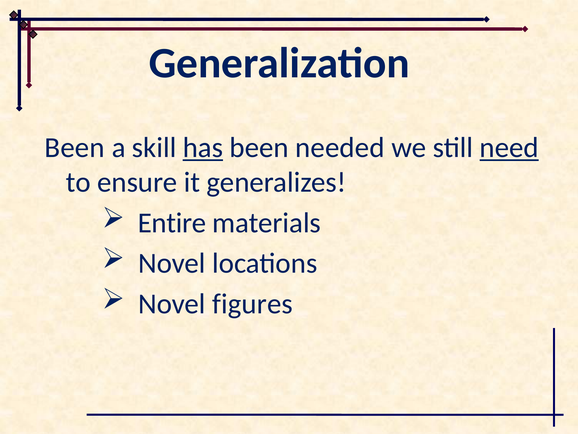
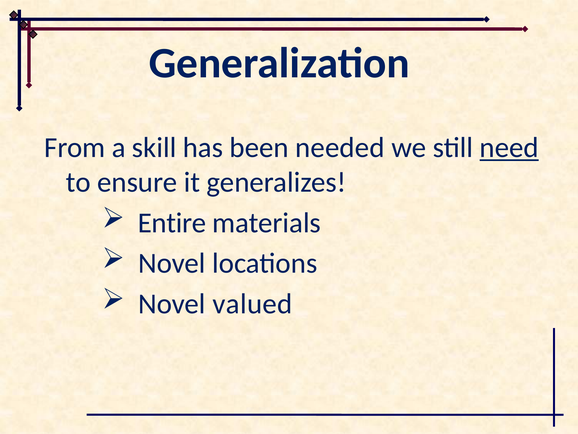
Been: Been -> From (75, 147)
has underline: present -> none (203, 147)
figures: figures -> valued (252, 304)
